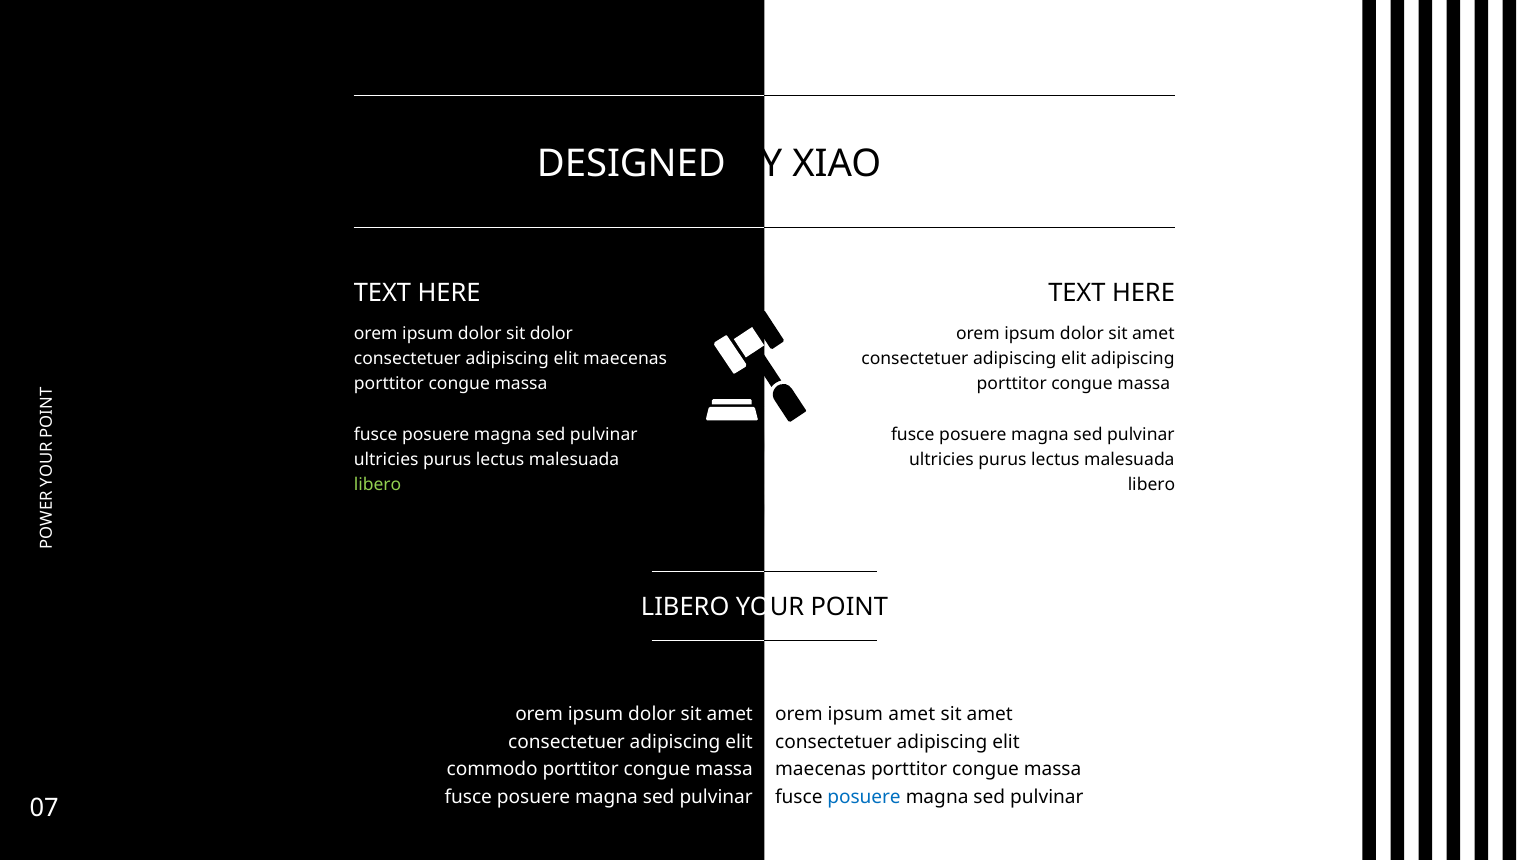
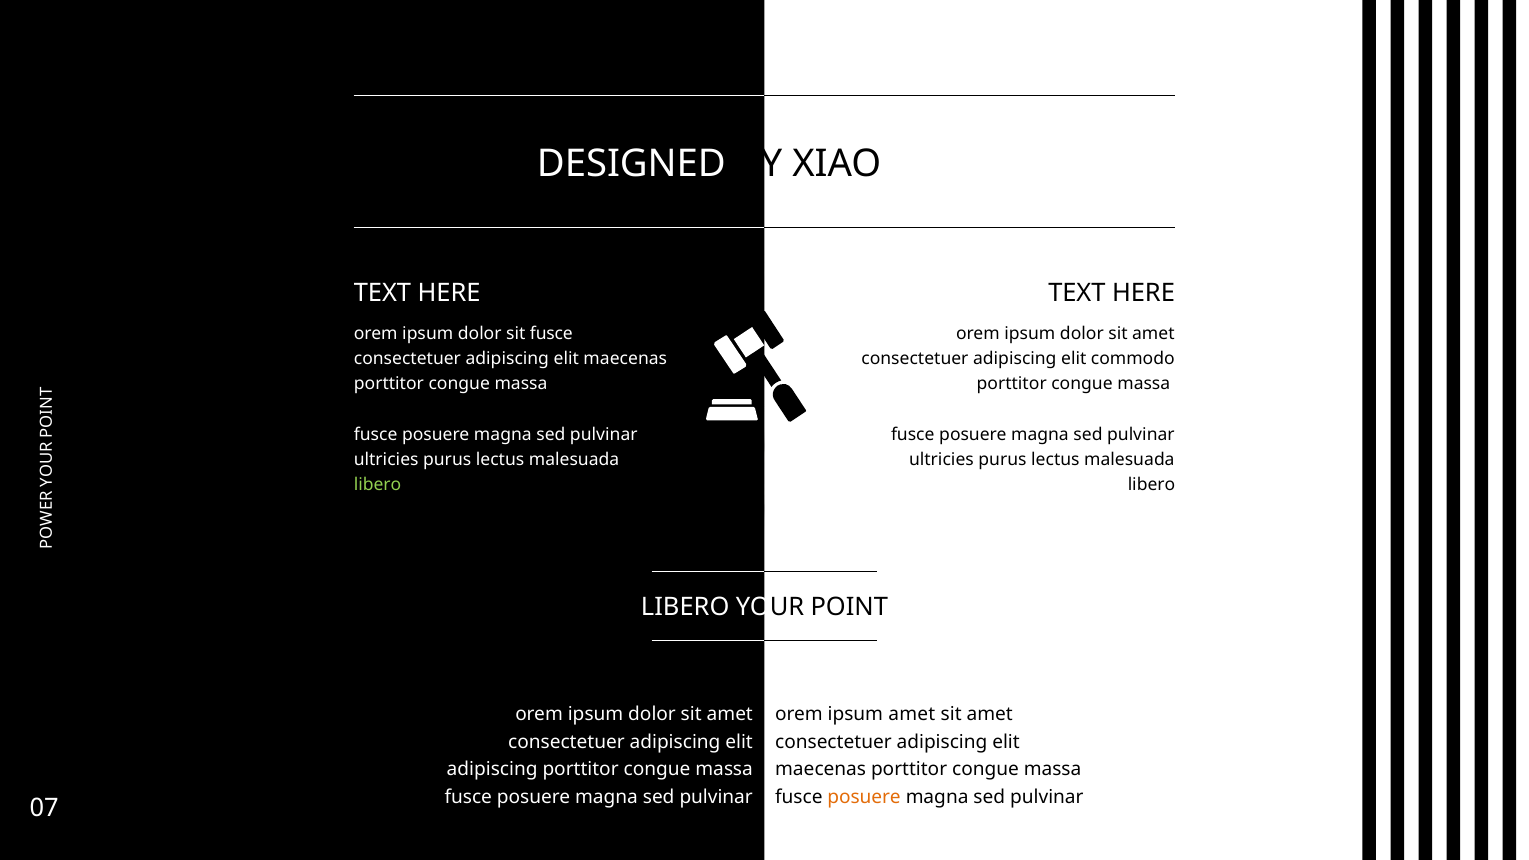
sit dolor: dolor -> fusce (551, 334)
elit adipiscing: adipiscing -> commodo (1133, 359)
commodo: commodo -> adipiscing (492, 769)
posuere colour: blue -> orange (864, 797)
